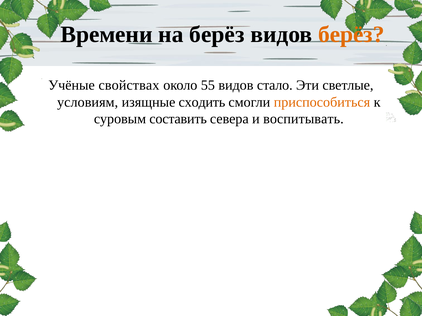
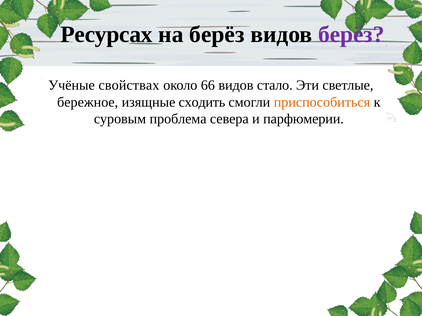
Времени: Времени -> Ресурсах (107, 35)
берёз colour: orange -> purple (351, 35)
55: 55 -> 66 (208, 85)
условиям: условиям -> бережное (88, 102)
составить: составить -> проблема (178, 119)
воспитывать: воспитывать -> парфюмерии (304, 119)
